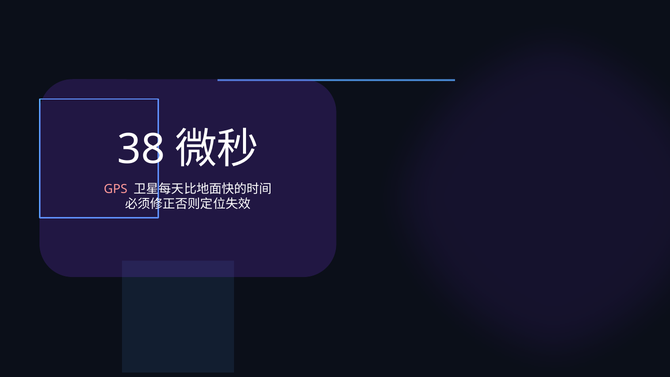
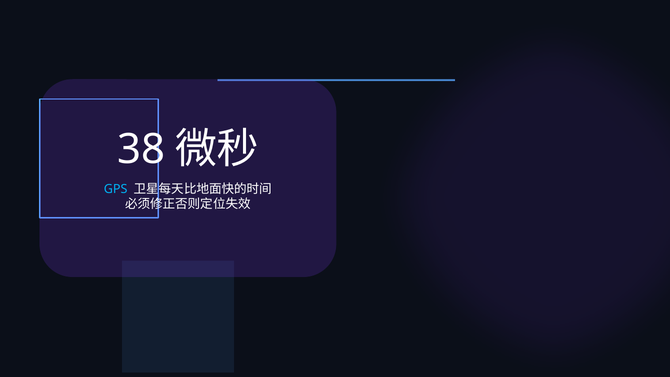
GPS colour: pink -> light blue (116, 189)
